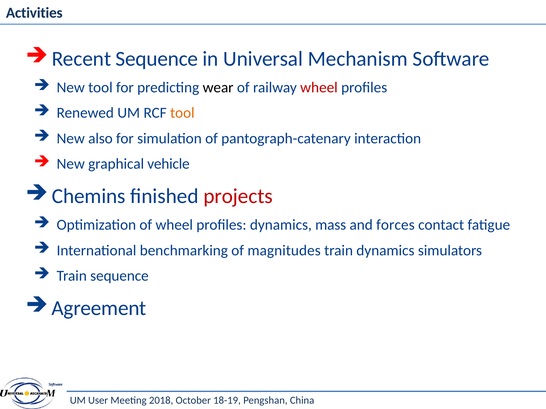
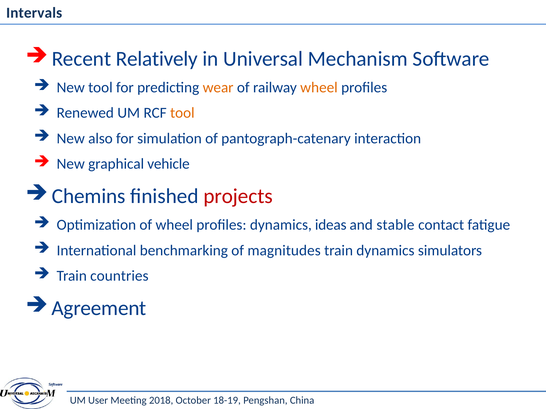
Activities: Activities -> Intervals (34, 13)
Recent Sequence: Sequence -> Relatively (157, 59)
wear colour: black -> orange (218, 88)
wheel colour: red -> orange (319, 88)
mass: mass -> ideas (331, 225)
forces: forces -> stable (395, 225)
Train sequence: sequence -> countries (119, 276)
